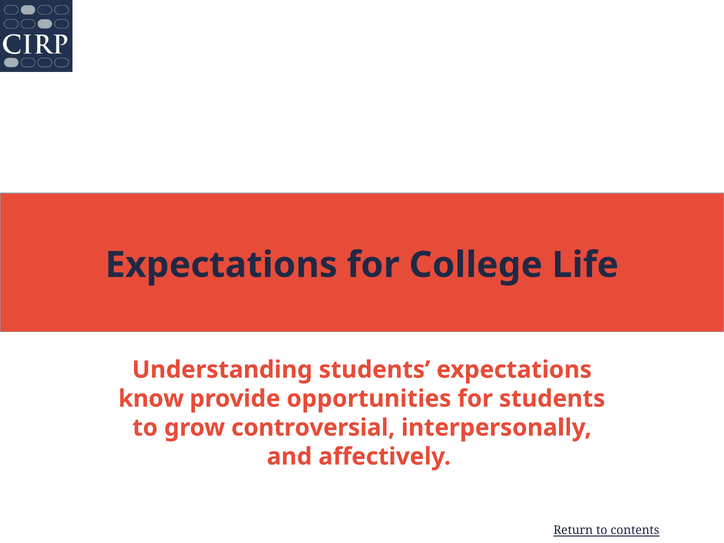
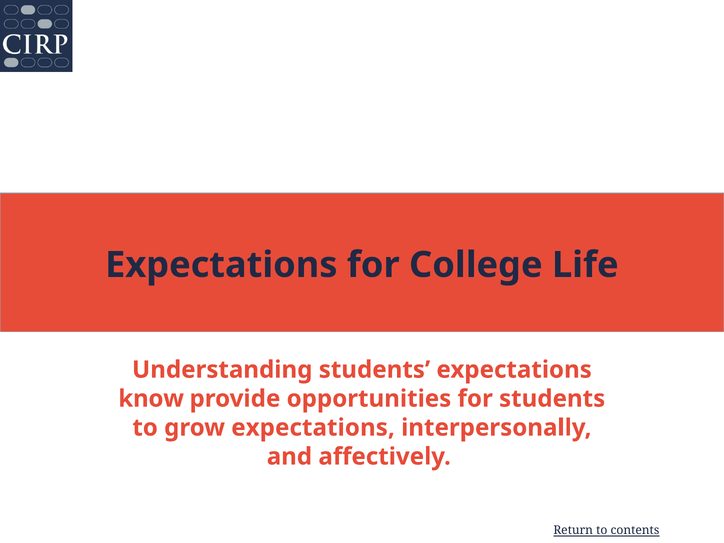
grow controversial: controversial -> expectations (313, 428)
